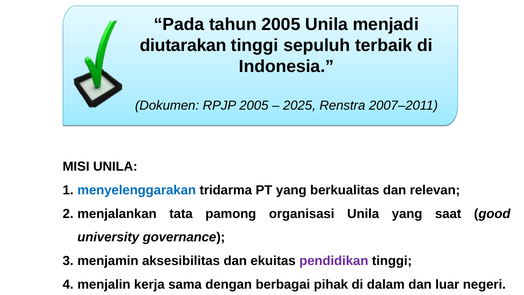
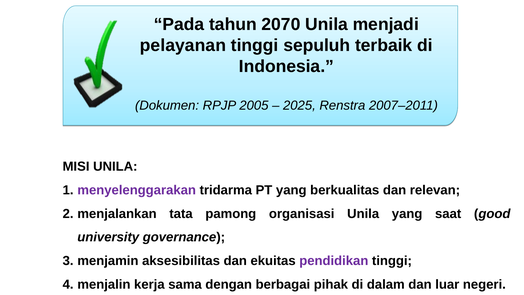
tahun 2005: 2005 -> 2070 (281, 24)
diutarakan: diutarakan -> pelayanan (183, 45)
menyelenggarakan colour: blue -> purple (137, 190)
